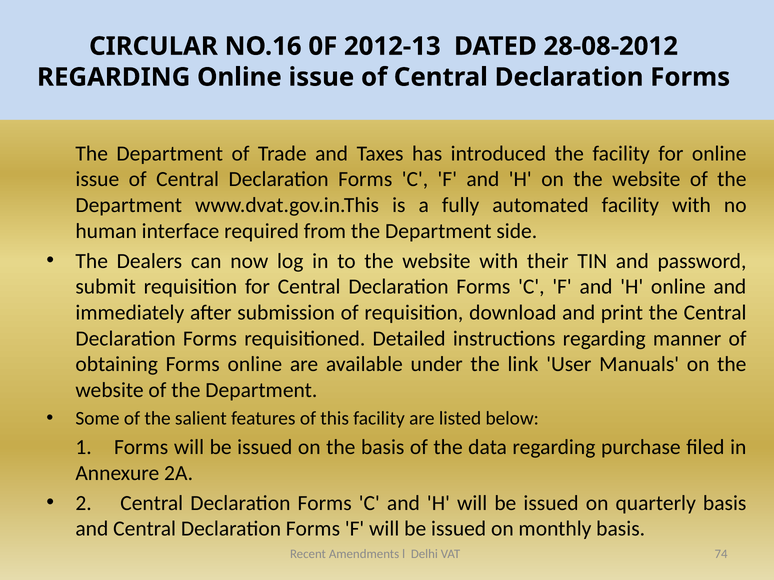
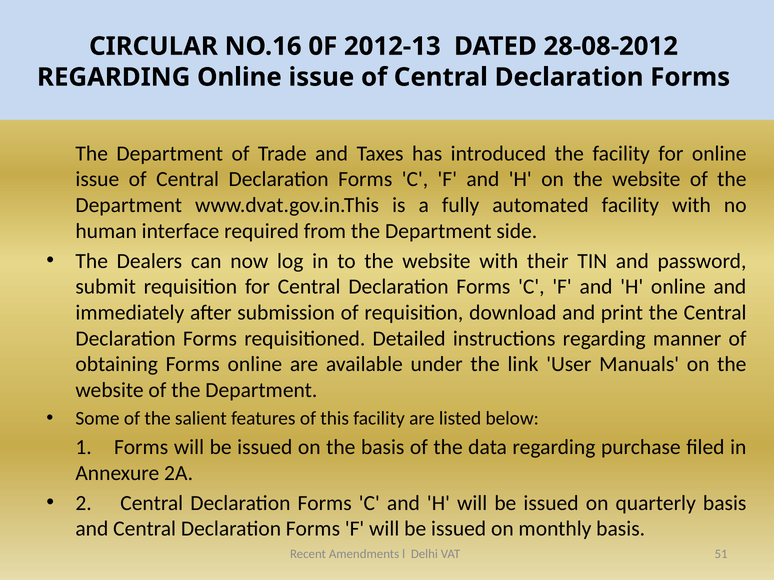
74: 74 -> 51 (721, 554)
